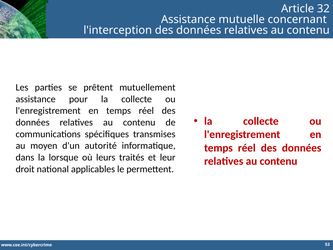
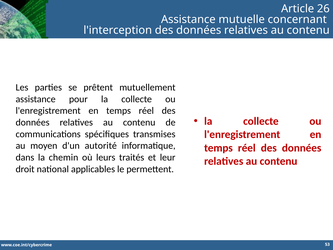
32: 32 -> 26 (323, 9)
lorsque: lorsque -> chemin (64, 157)
